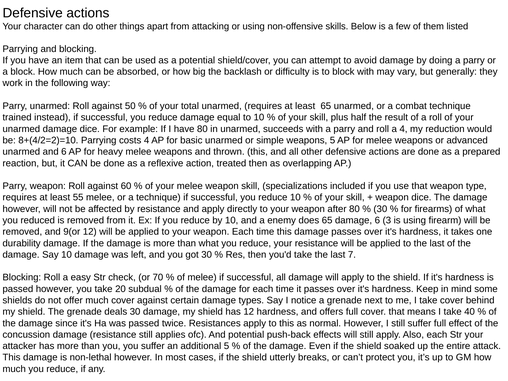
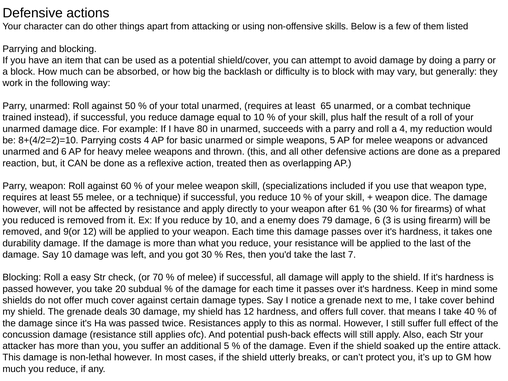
after 80: 80 -> 61 (354, 209)
does 65: 65 -> 79 (327, 220)
